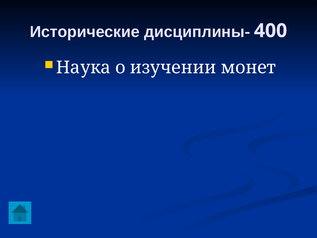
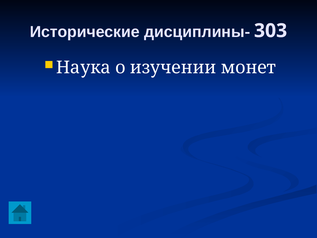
400: 400 -> 303 (271, 31)
